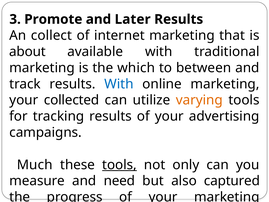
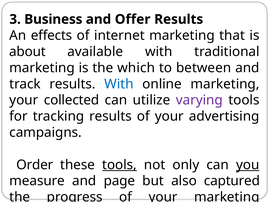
Promote: Promote -> Business (53, 19)
Later: Later -> Offer (133, 19)
collect: collect -> effects (52, 35)
varying colour: orange -> purple (199, 100)
Much: Much -> Order (35, 165)
you underline: none -> present (248, 165)
need: need -> page (119, 181)
